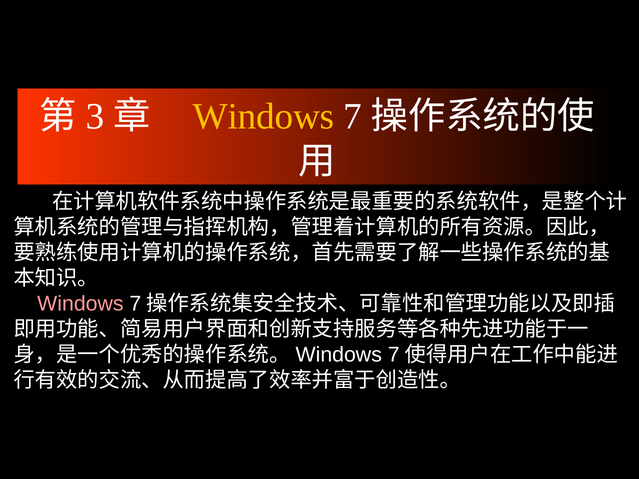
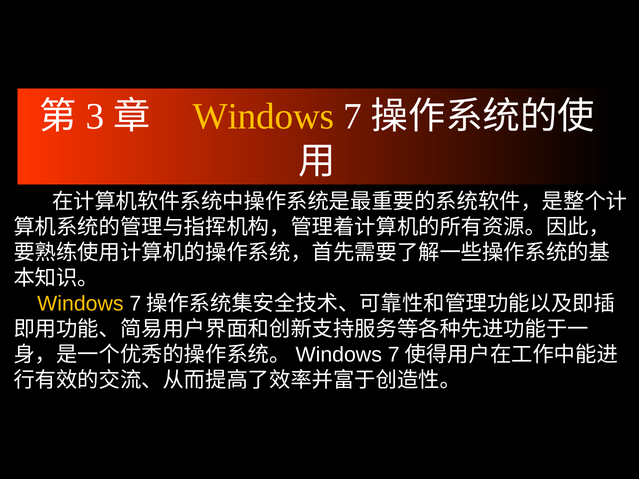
Windows colour: pink -> yellow (80, 304)
